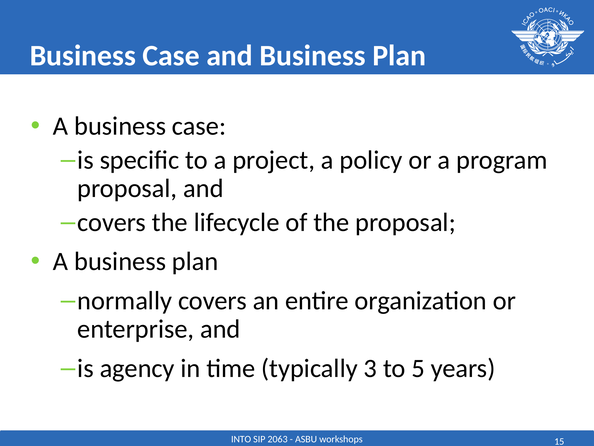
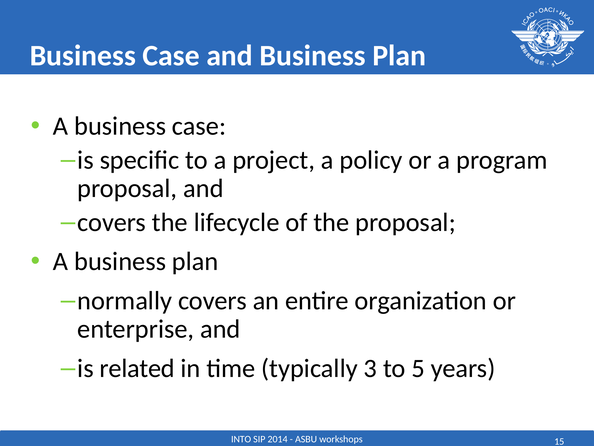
agency: agency -> related (137, 368)
2063: 2063 -> 2014 (278, 439)
